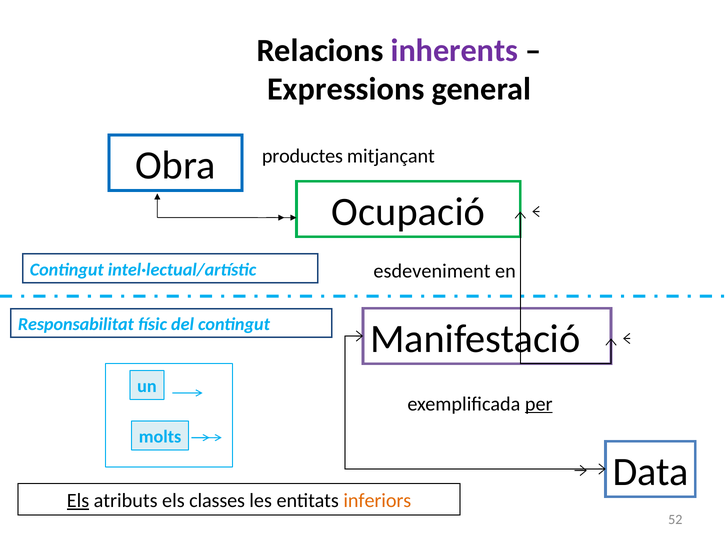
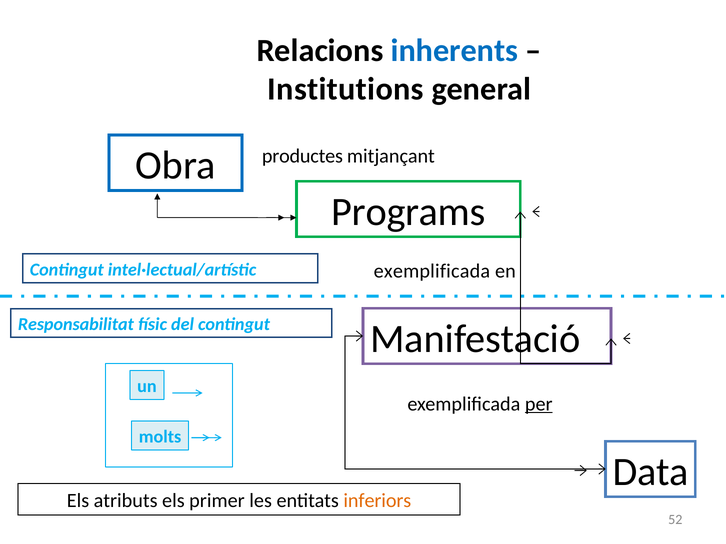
inherents colour: purple -> blue (454, 51)
Expressions: Expressions -> Institutions (346, 89)
Ocupació: Ocupació -> Programs (409, 212)
esdeveniment: esdeveniment -> exemplificada (432, 271)
Els underline: present -> none (78, 501)
classes: classes -> primer (217, 501)
